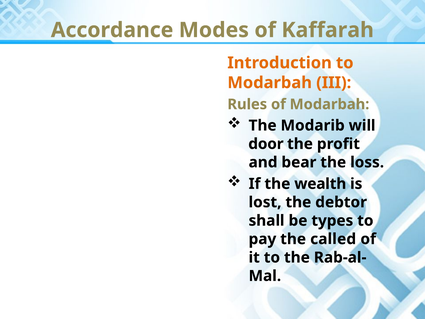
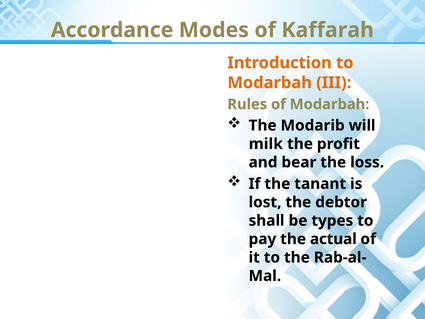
door: door -> milk (266, 144)
wealth: wealth -> tanant (320, 184)
called: called -> actual (333, 239)
